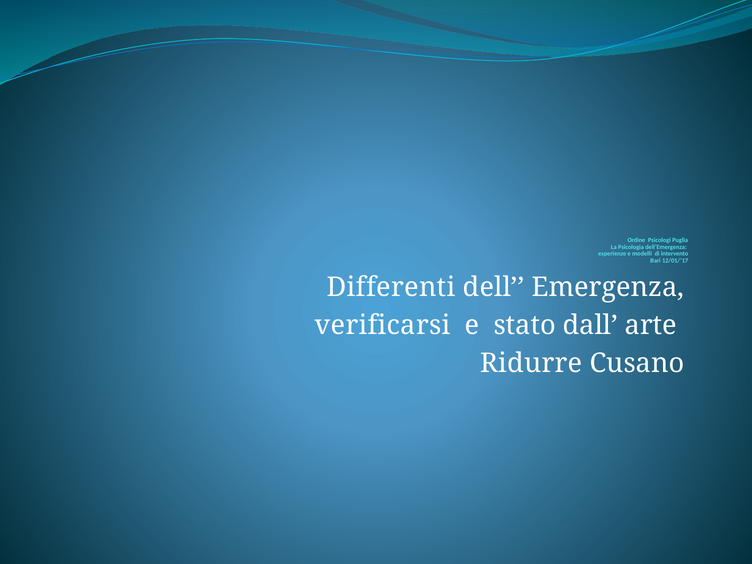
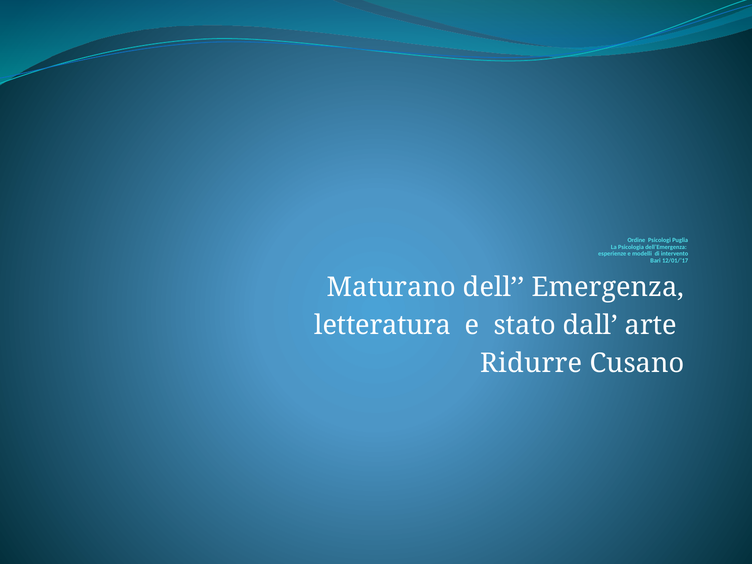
Differenti: Differenti -> Maturano (391, 287)
verificarsi: verificarsi -> letteratura (383, 325)
